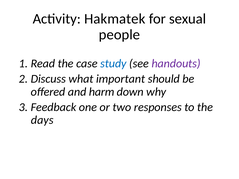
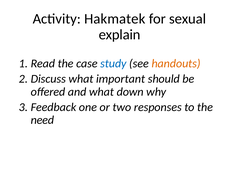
people: people -> explain (120, 35)
handouts colour: purple -> orange (176, 64)
and harm: harm -> what (102, 92)
days: days -> need (42, 120)
